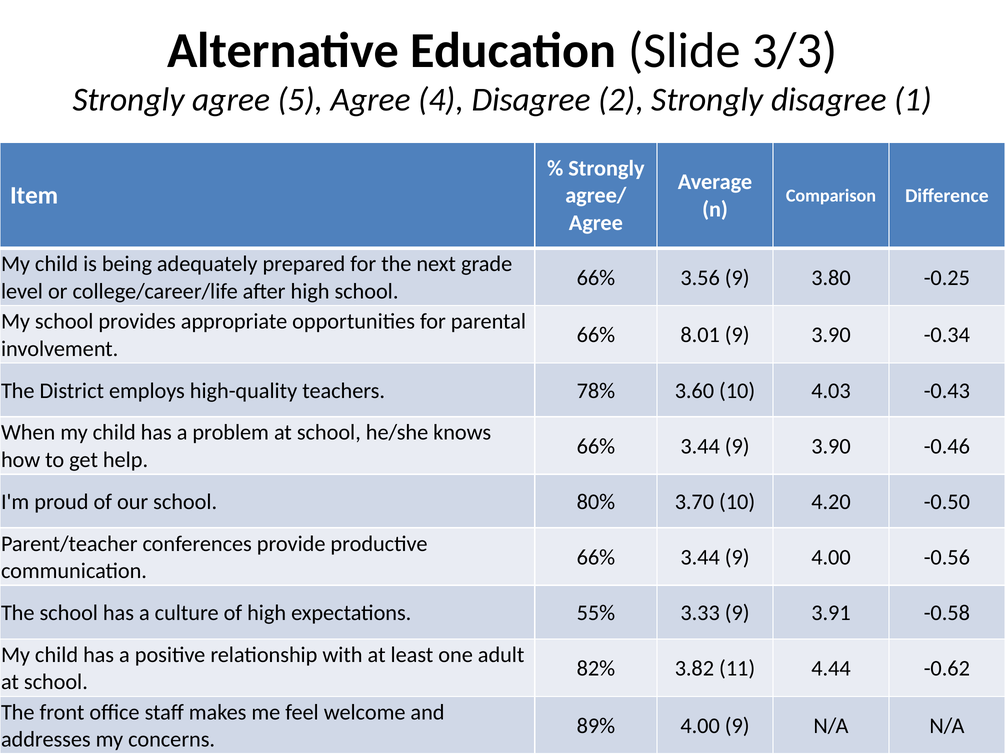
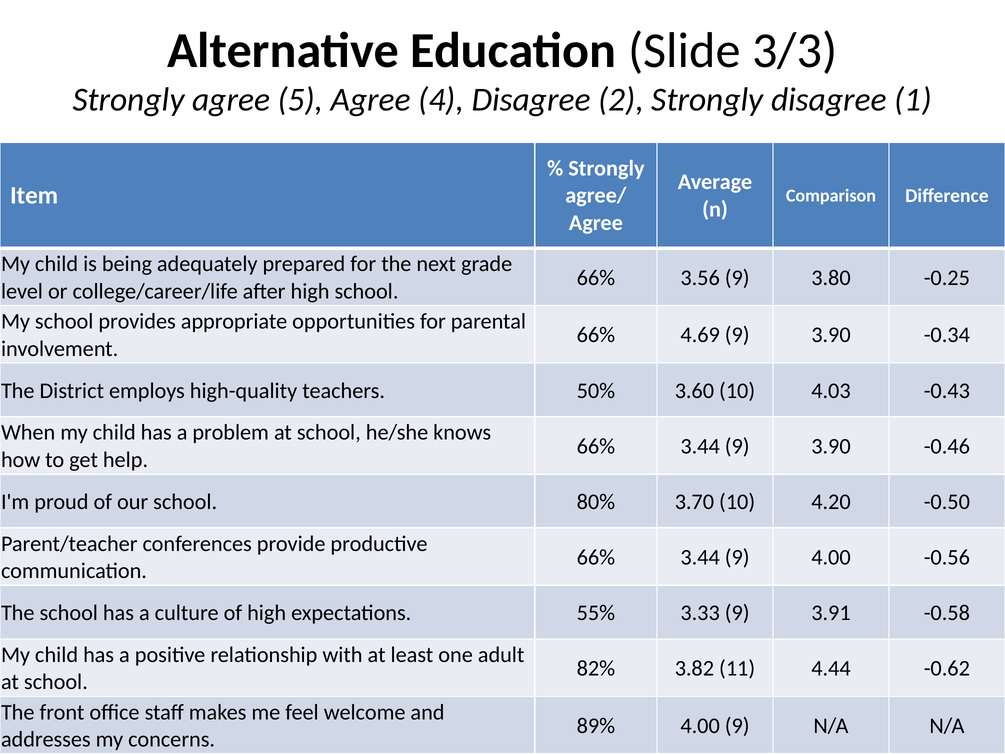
8.01: 8.01 -> 4.69 (700, 335)
78%: 78% -> 50% (596, 391)
